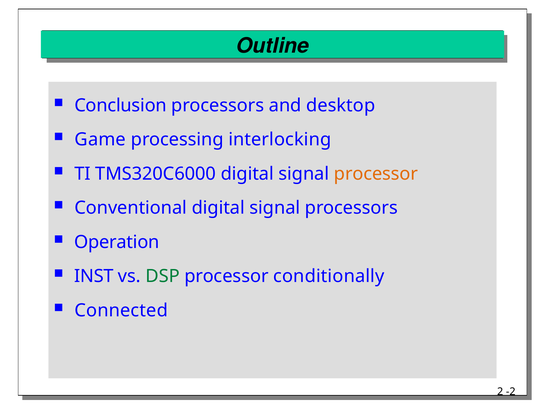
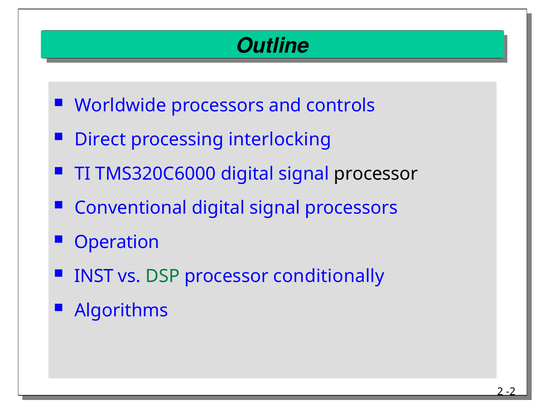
Conclusion: Conclusion -> Worldwide (120, 105)
desktop: desktop -> controls (341, 105)
Game: Game -> Direct (100, 140)
processor colour: orange -> black (376, 174)
Connected: Connected -> Algorithms (121, 310)
